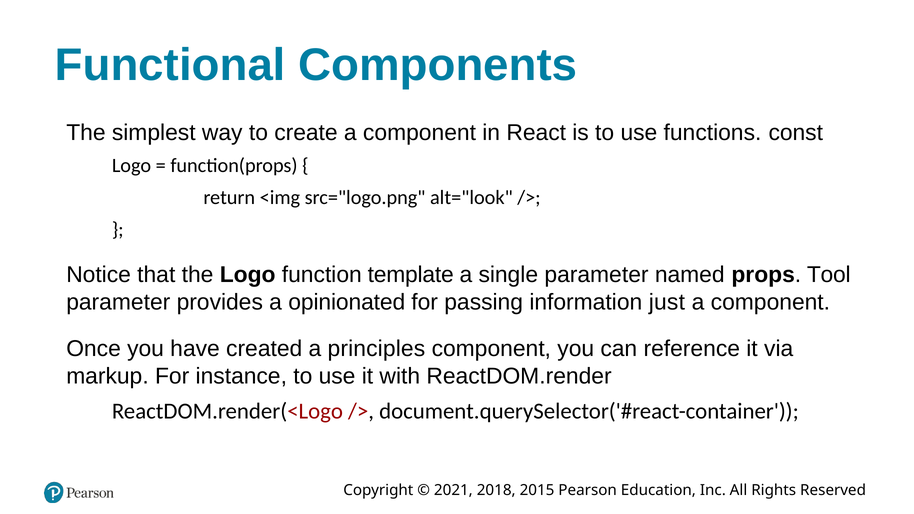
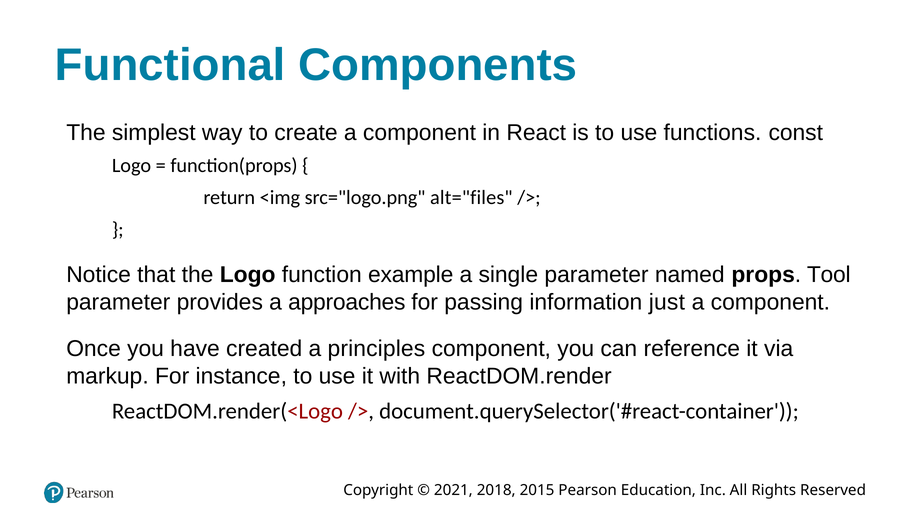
alt="look: alt="look -> alt="files (471, 198)
template: template -> example (411, 275)
opinionated: opinionated -> approaches (347, 302)
